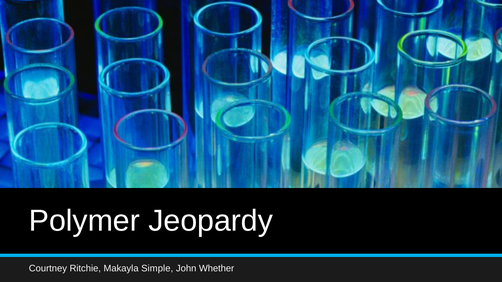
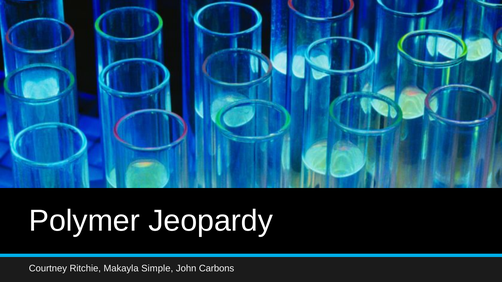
Whether: Whether -> Carbons (217, 269)
